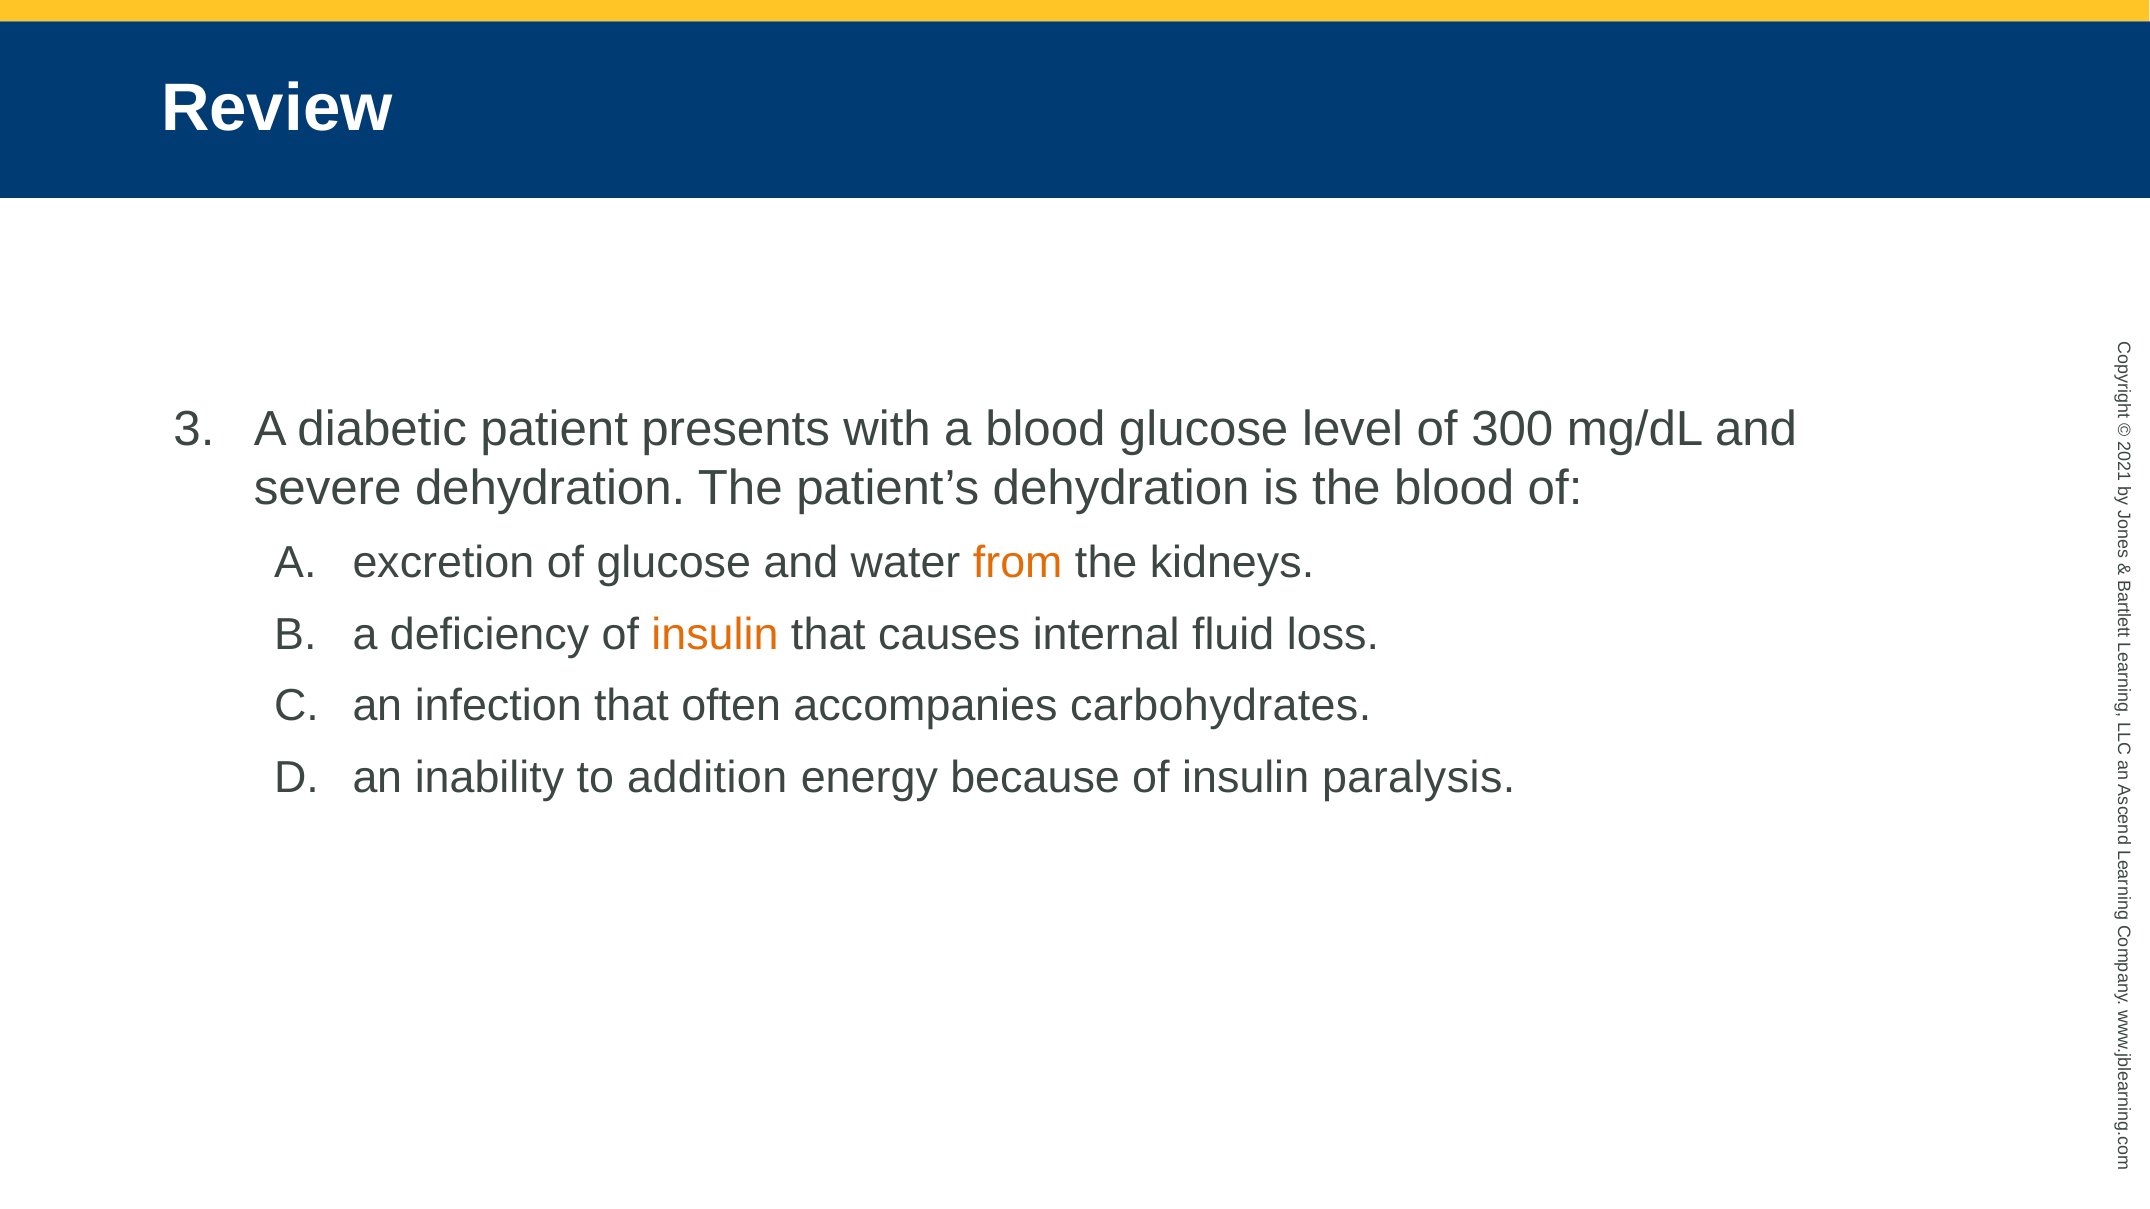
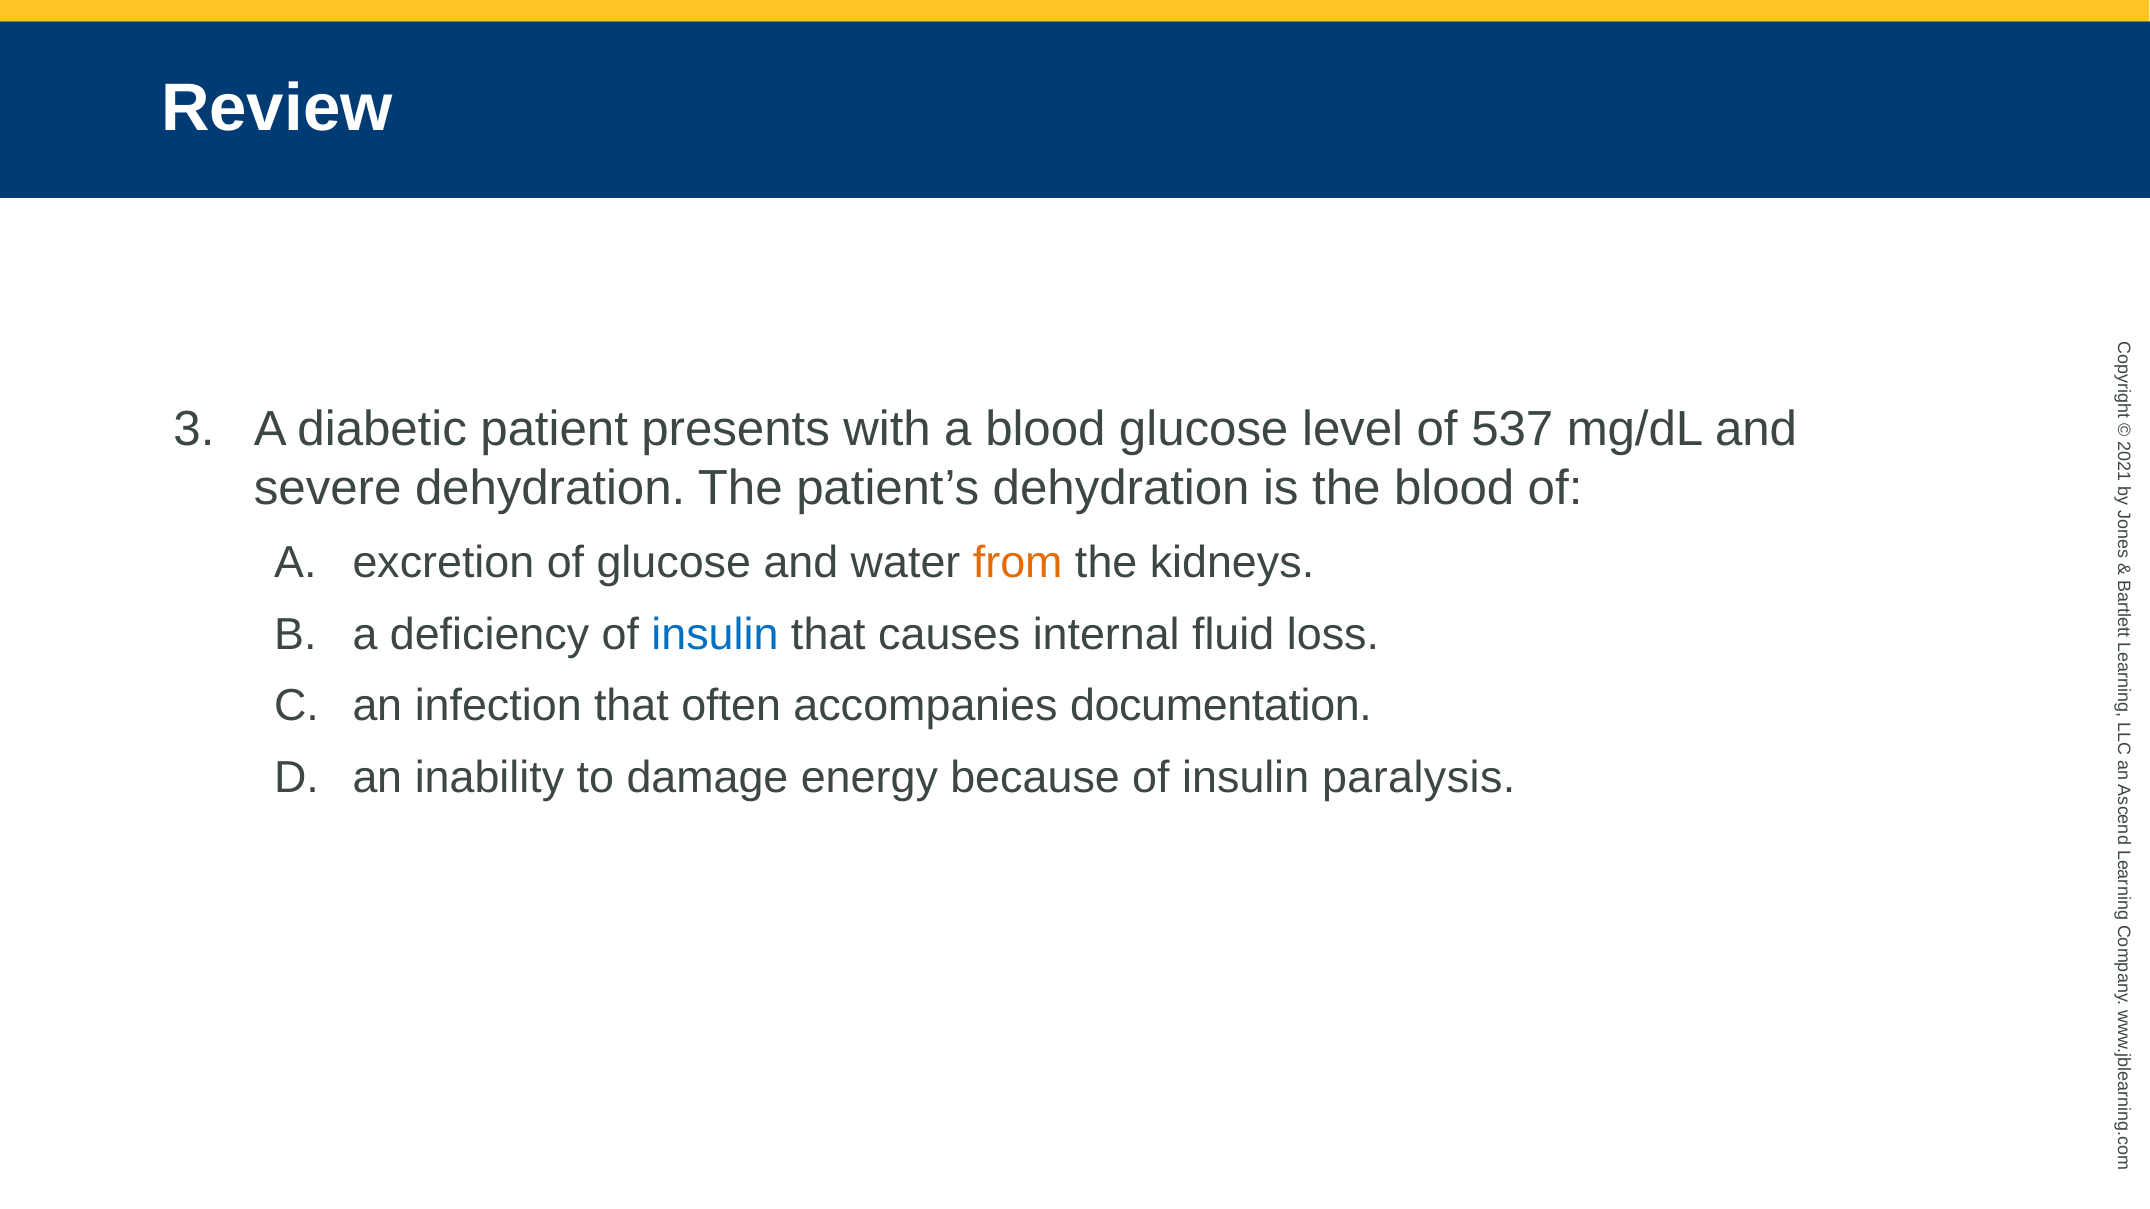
300: 300 -> 537 (1512, 430)
insulin colour: orange -> blue (715, 634)
carbohydrates: carbohydrates -> documentation (1221, 706)
addition: addition -> damage (707, 778)
